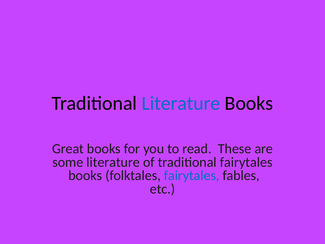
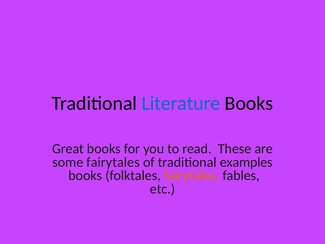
some literature: literature -> fairytales (113, 162)
traditional fairytales: fairytales -> examples (246, 162)
fairytales colour: blue -> orange (192, 175)
